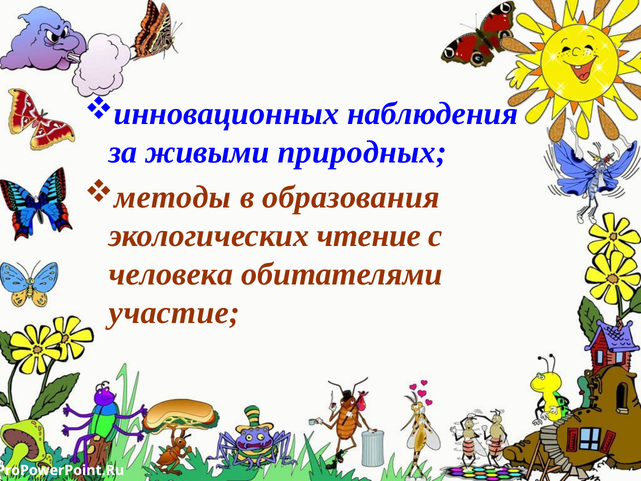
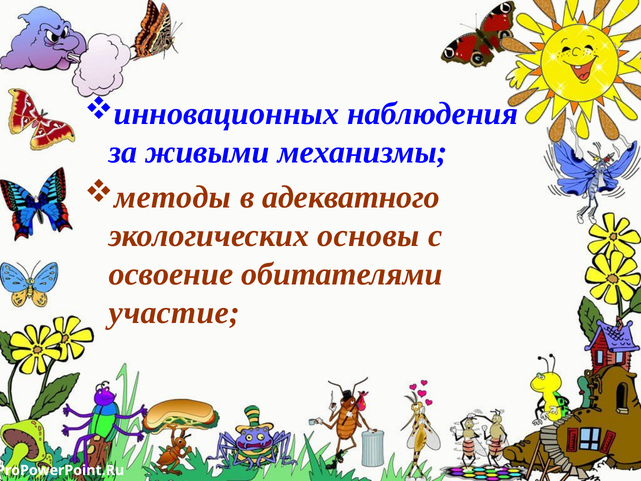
природных: природных -> механизмы (363, 152)
образования: образования -> адекватного (351, 197)
чтение: чтение -> основы (368, 235)
человека: человека -> освоение (171, 274)
